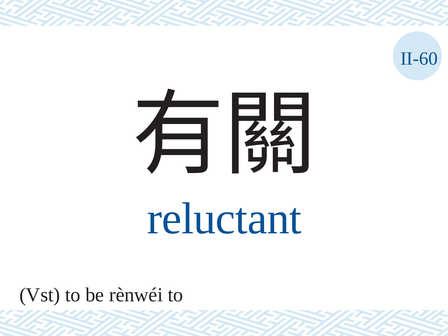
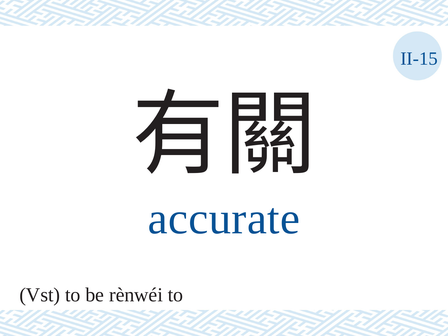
II-60: II-60 -> II-15 (419, 59)
reluctant: reluctant -> accurate (224, 219)
